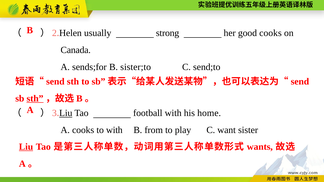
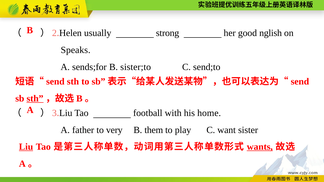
good cooks: cooks -> nglish (271, 33)
Canada: Canada -> Speaks (76, 50)
Liu underline: present -> none (66, 113)
A cooks: cooks -> father (83, 130)
to with: with -> very (114, 130)
from: from -> them (154, 130)
wants underline: none -> present (260, 147)
